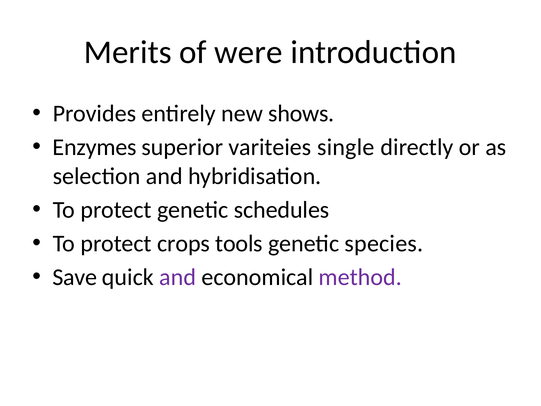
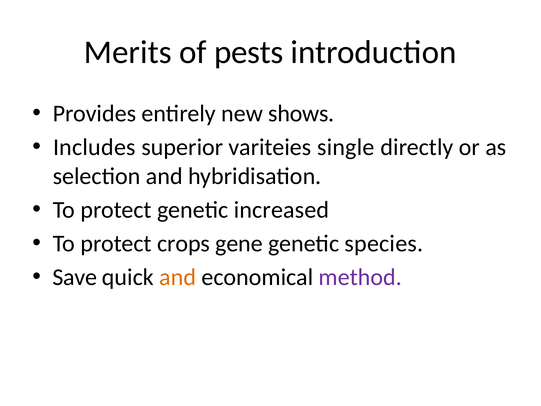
were: were -> pests (249, 52)
Enzymes: Enzymes -> Includes (94, 147)
schedules: schedules -> increased (281, 210)
tools: tools -> gene (239, 243)
and colour: purple -> orange (178, 277)
